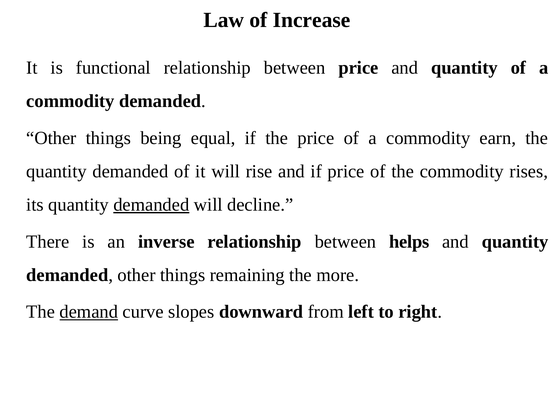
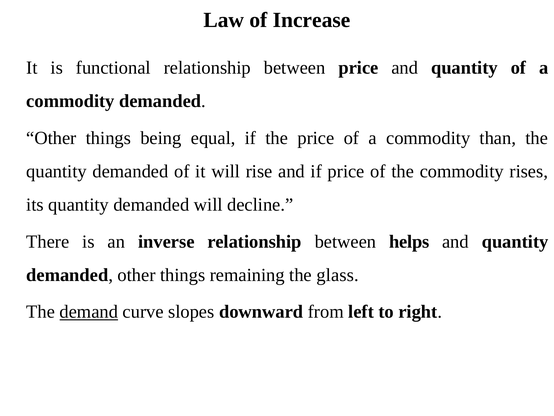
earn: earn -> than (498, 138)
demanded underline: present -> none (151, 204)
more: more -> glass (338, 275)
